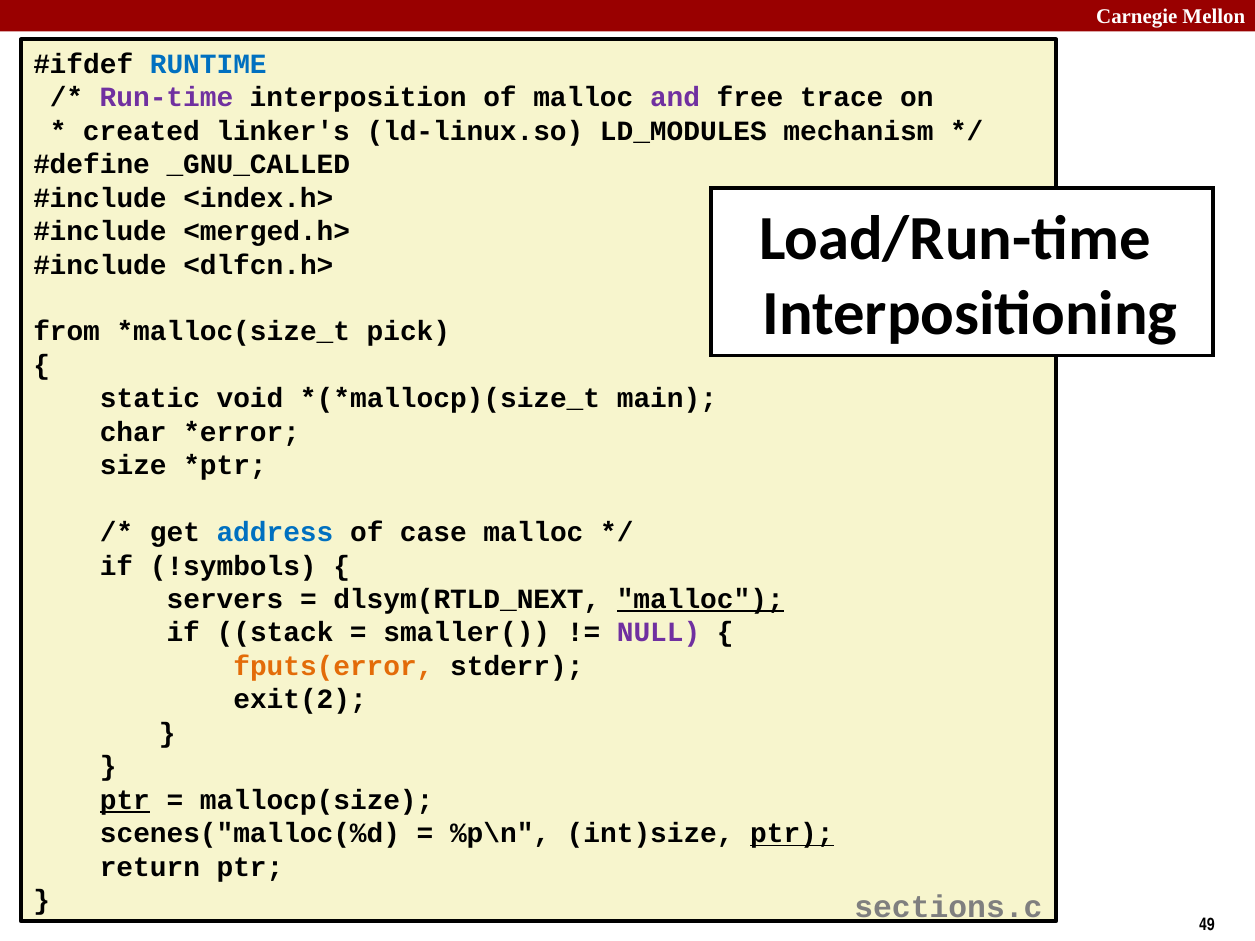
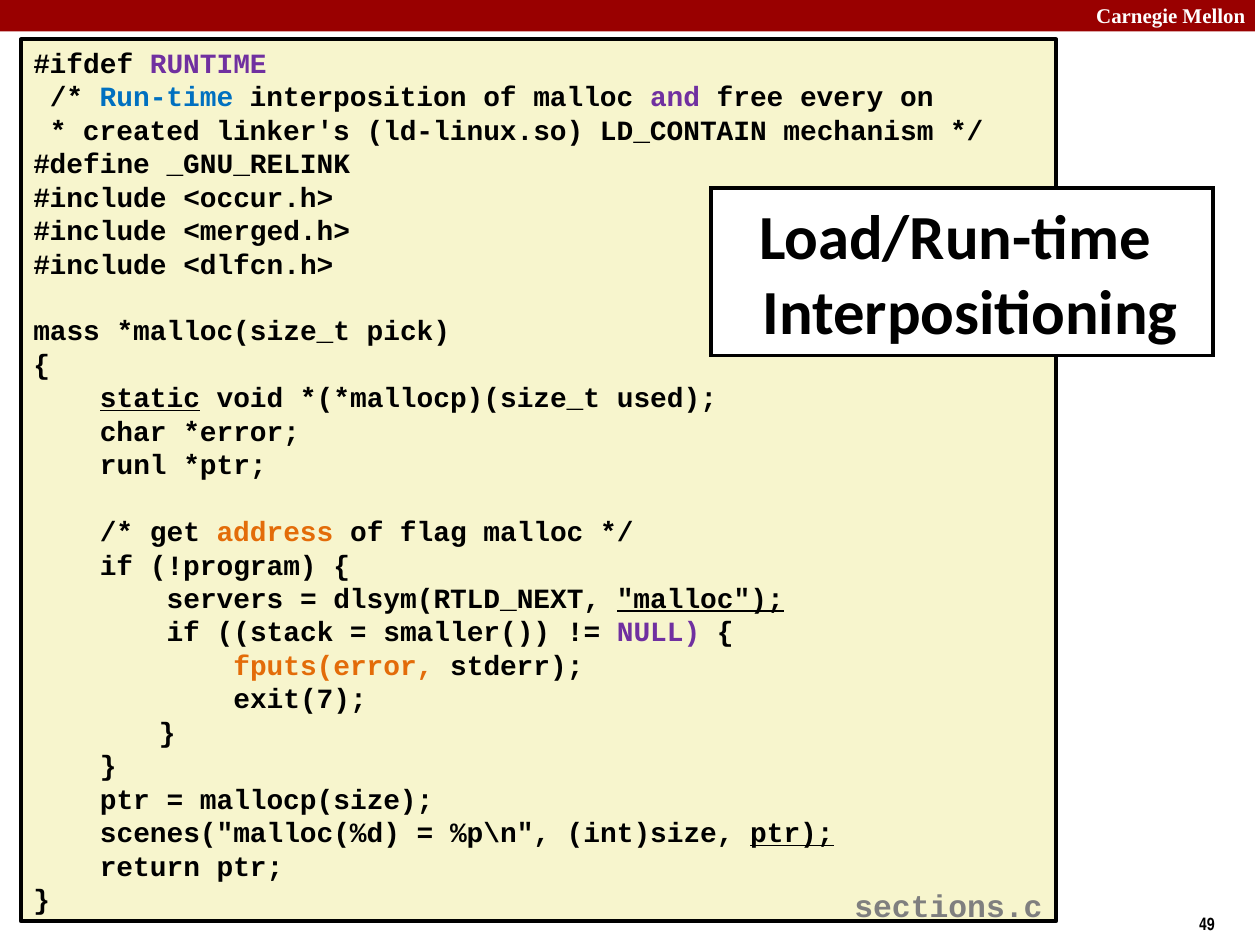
RUNTIME colour: blue -> purple (208, 64)
Run-time colour: purple -> blue (166, 98)
trace: trace -> every (842, 98)
LD_MODULES: LD_MODULES -> LD_CONTAIN (683, 131)
_GNU_CALLED: _GNU_CALLED -> _GNU_RELINK (258, 165)
<index.h>: <index.h> -> <occur.h> (258, 198)
from: from -> mass (67, 332)
static underline: none -> present (150, 399)
main: main -> used (667, 399)
size: size -> runl (133, 466)
address colour: blue -> orange (275, 533)
case: case -> flag (433, 533)
!symbols: !symbols -> !program (233, 566)
exit(2: exit(2 -> exit(7 (300, 700)
ptr underline: present -> none (125, 800)
